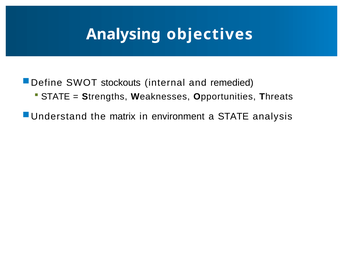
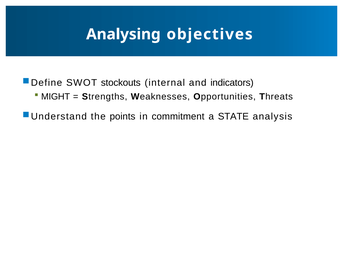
remedied: remedied -> indicators (232, 83)
STATE: STATE -> MIGHT (56, 97)
matrix: matrix -> points (123, 116)
environment: environment -> commitment (178, 116)
